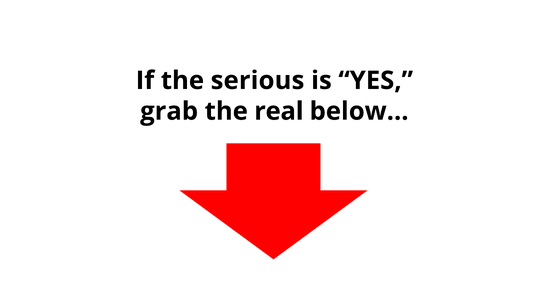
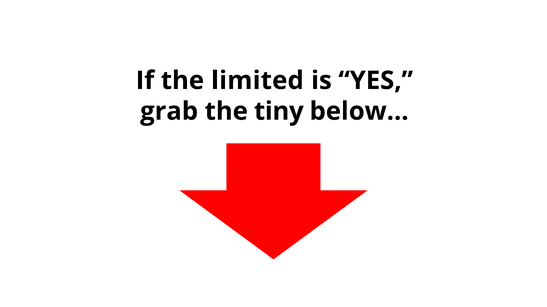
serious: serious -> limited (257, 81)
real: real -> tiny (279, 112)
